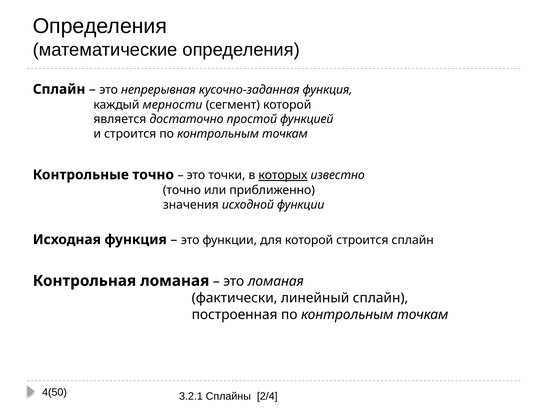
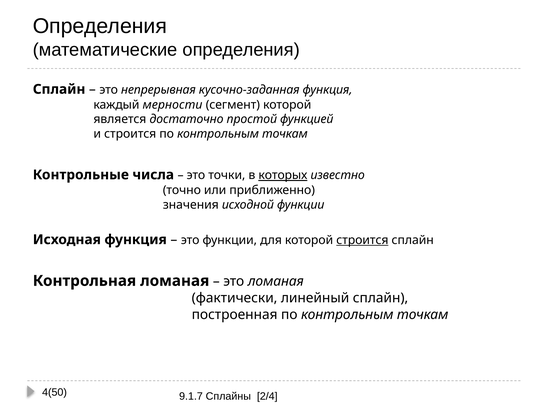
Контрольные точно: точно -> числа (153, 175)
строится underline: none -> present (362, 240)
3.2.1: 3.2.1 -> 9.1.7 (191, 396)
